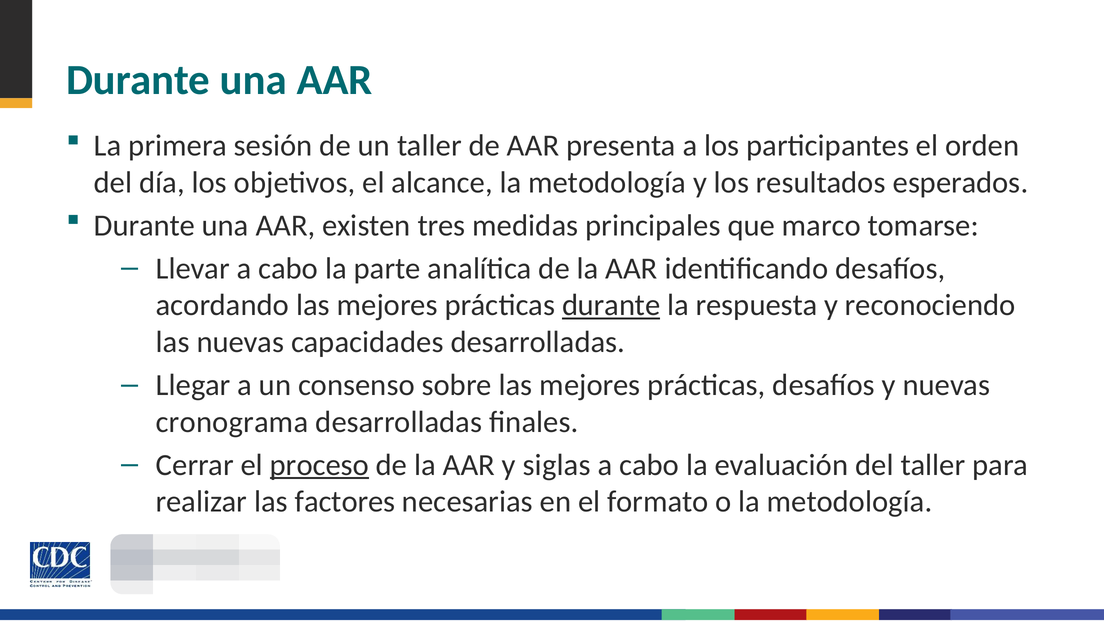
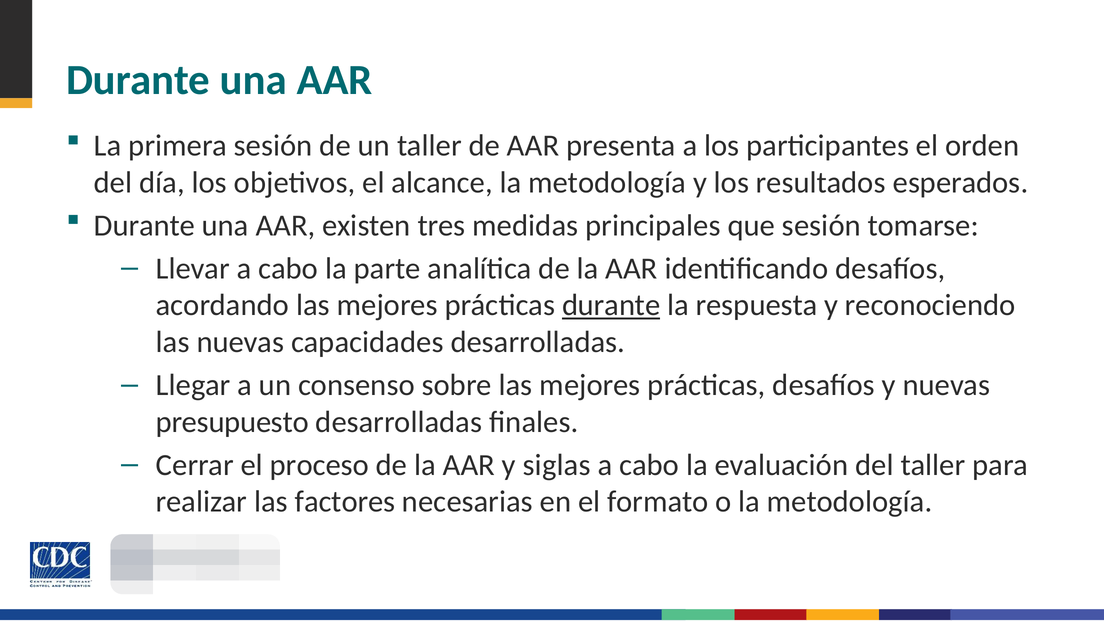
que marco: marco -> sesión (821, 226)
cronograma: cronograma -> presupuesto (232, 422)
proceso underline: present -> none (319, 465)
